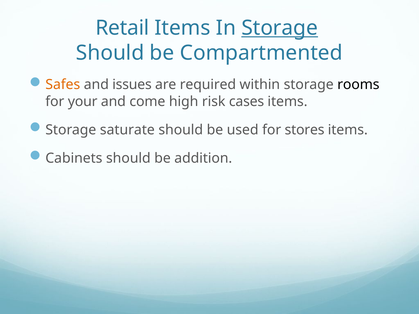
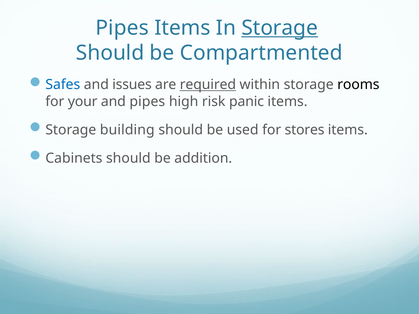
Retail: Retail -> Pipes (122, 28)
Safes colour: orange -> blue (63, 85)
required underline: none -> present (208, 85)
and come: come -> pipes (147, 102)
cases: cases -> panic (247, 102)
saturate: saturate -> building (127, 130)
